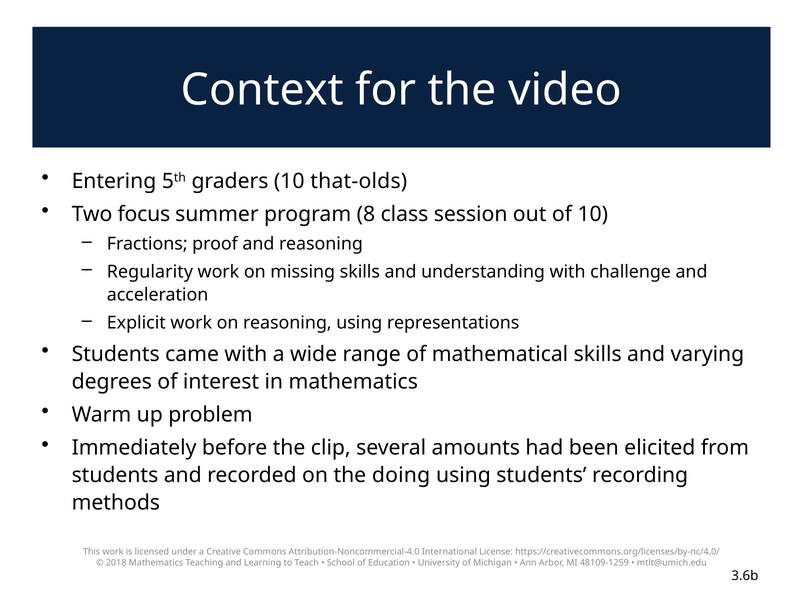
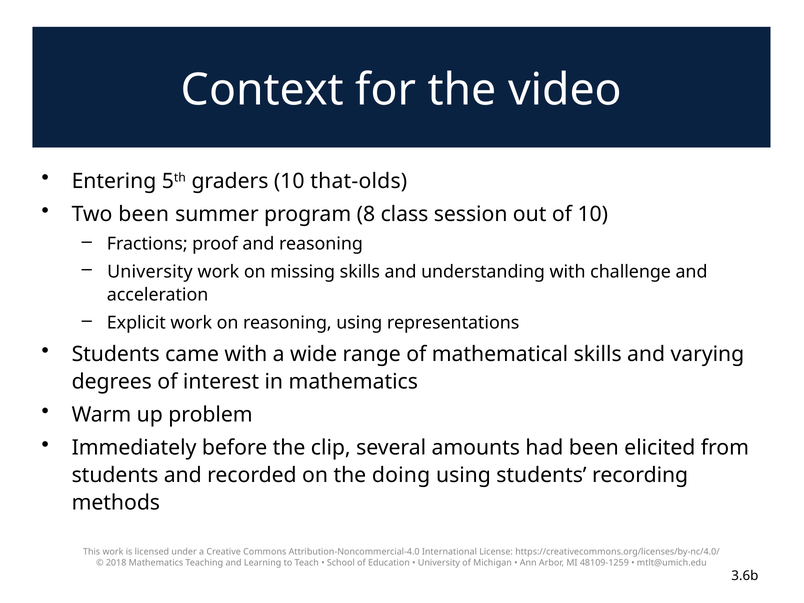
Two focus: focus -> been (144, 214)
Regularity: Regularity -> University (150, 272)
